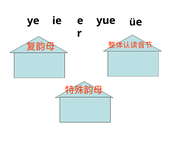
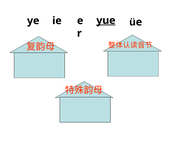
yue underline: none -> present (106, 21)
